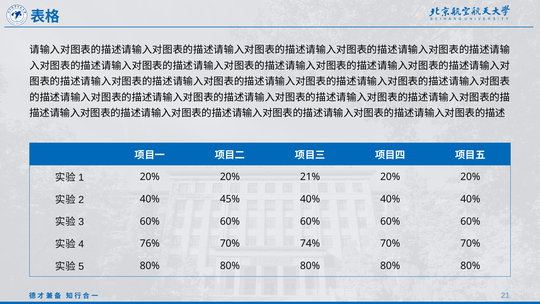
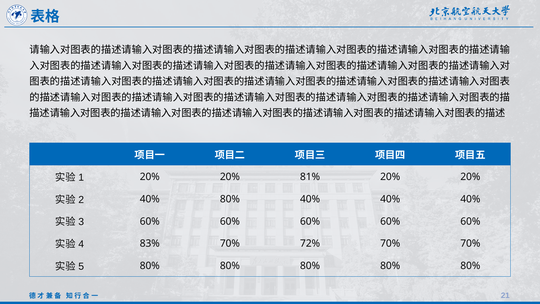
21%: 21% -> 81% (310, 177)
40% 45%: 45% -> 80% (230, 199)
76%: 76% -> 83% (150, 243)
74%: 74% -> 72% (310, 243)
